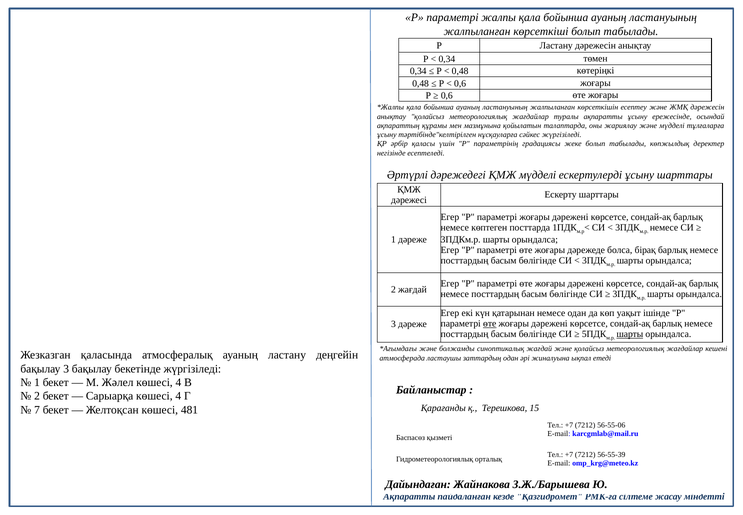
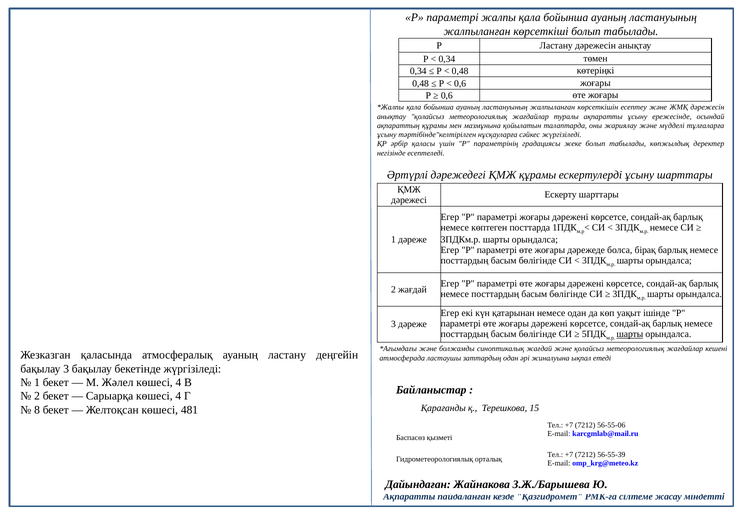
ҚМЖ мүдделі: мүдделі -> құрамы (538, 175)
өте underline: present -> none (490, 323)
7: 7 -> 8 (37, 409)
